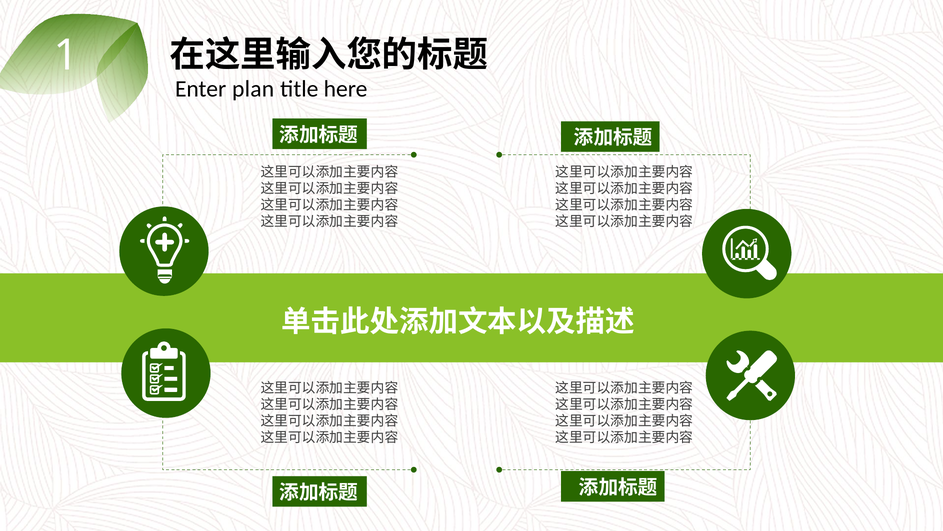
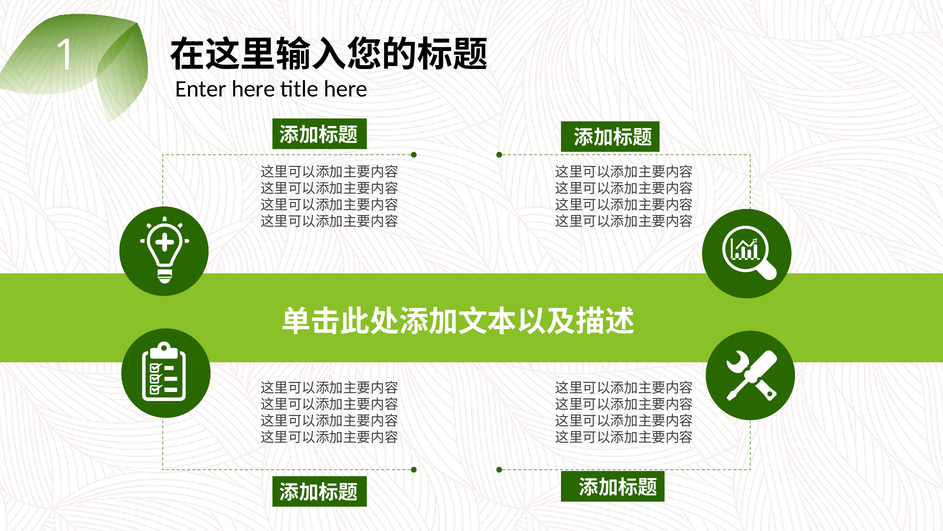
Enter plan: plan -> here (253, 89)
